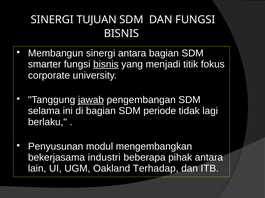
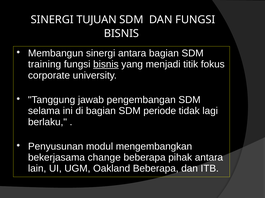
smarter: smarter -> training (45, 65)
jawab underline: present -> none (91, 100)
industri: industri -> change (104, 158)
Oakland Terhadap: Terhadap -> Beberapa (156, 169)
